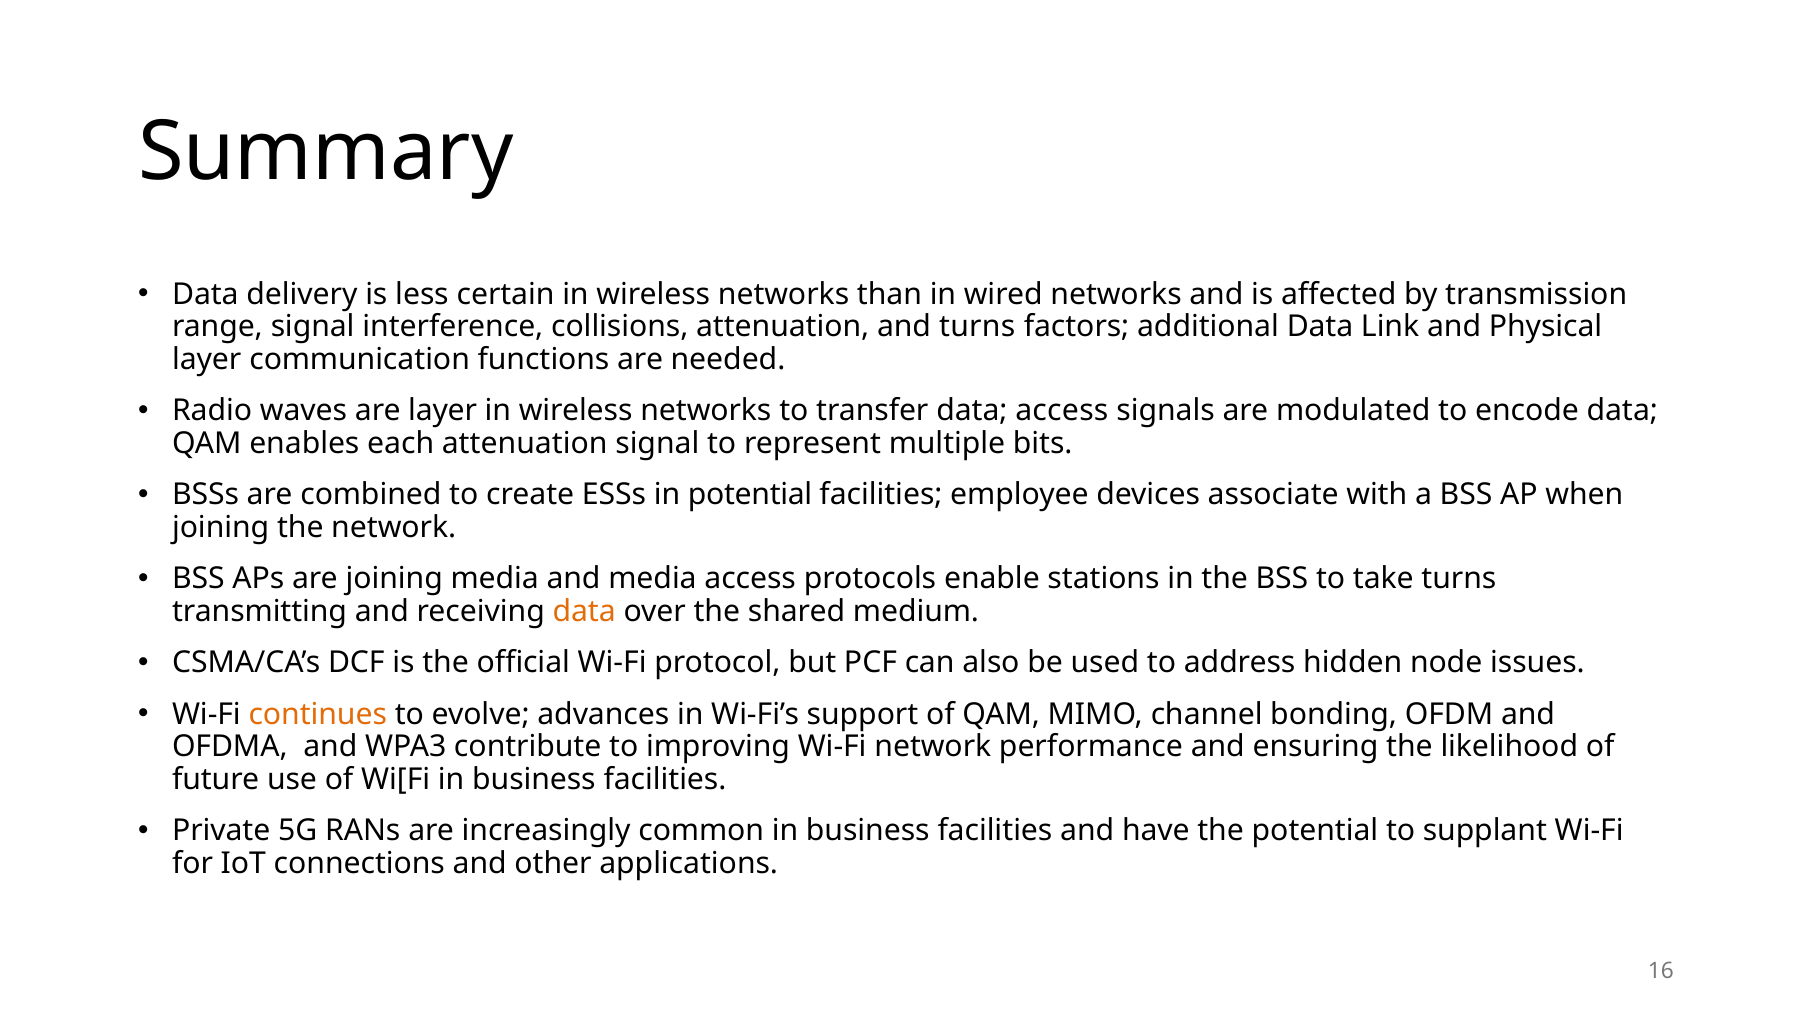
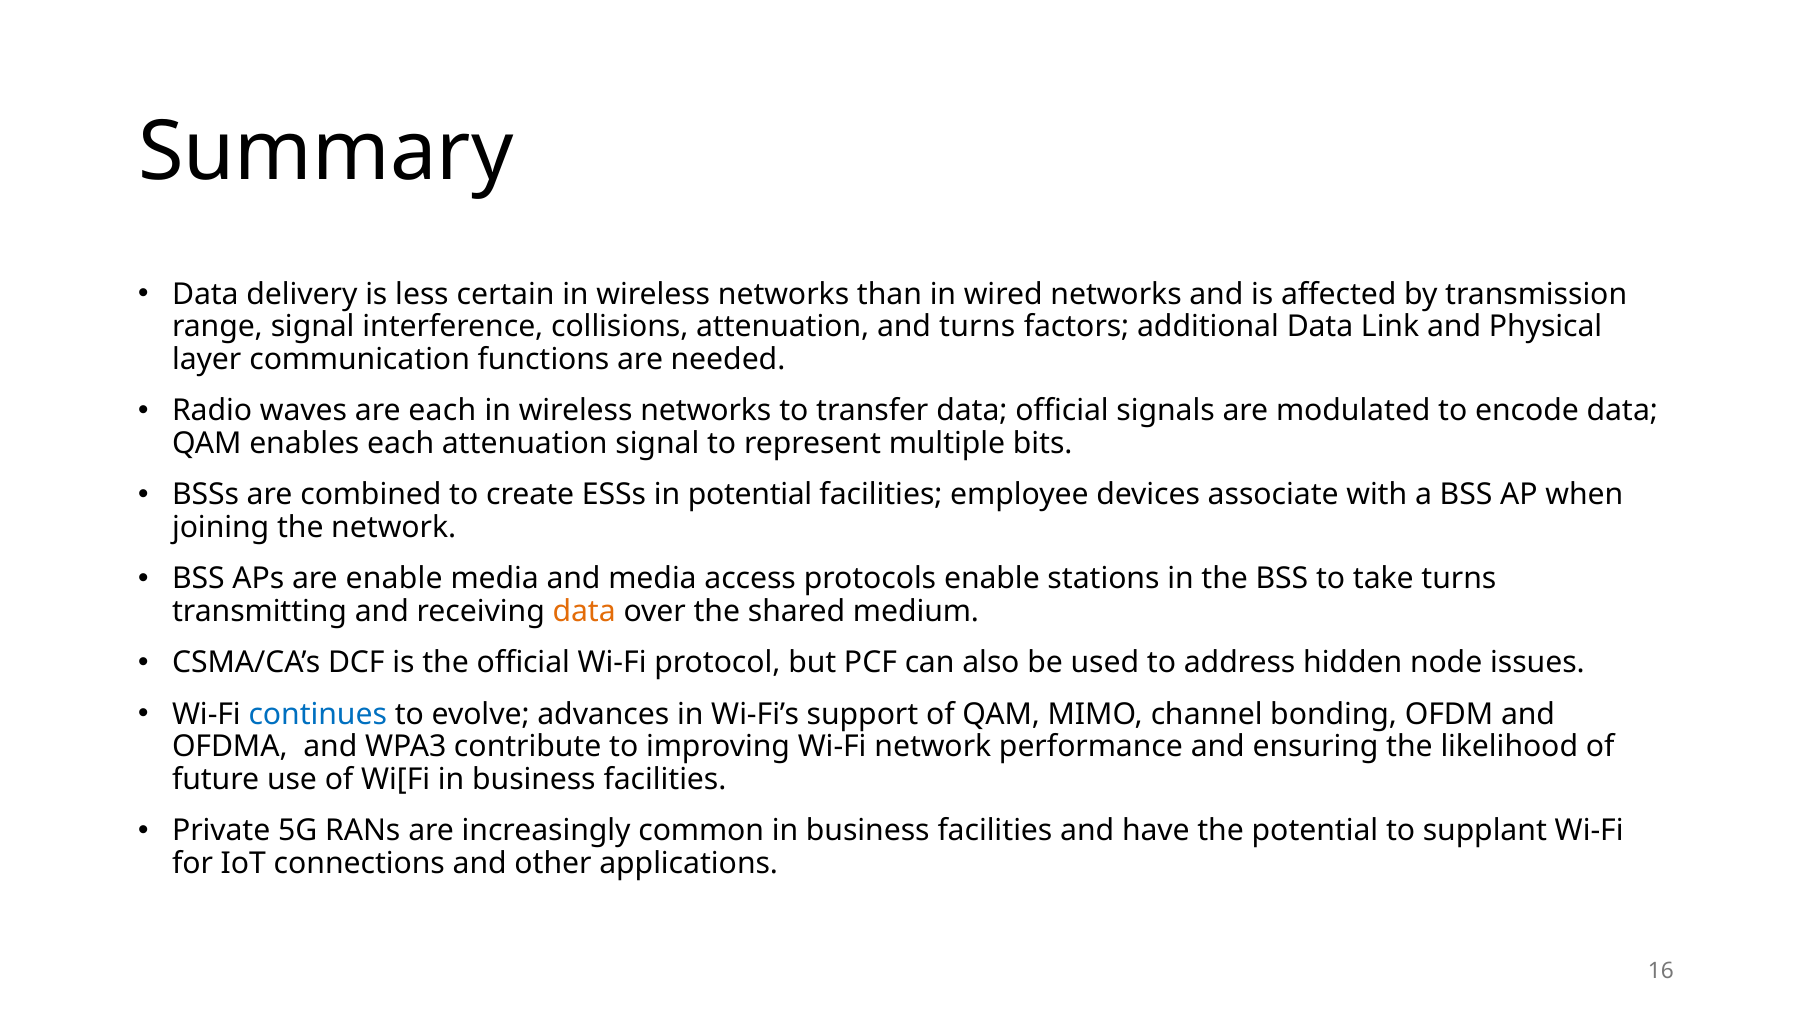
are layer: layer -> each (442, 411)
data access: access -> official (1062, 411)
are joining: joining -> enable (394, 579)
continues colour: orange -> blue (318, 714)
